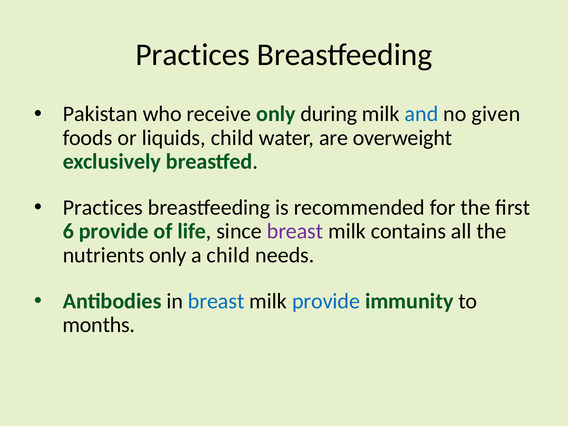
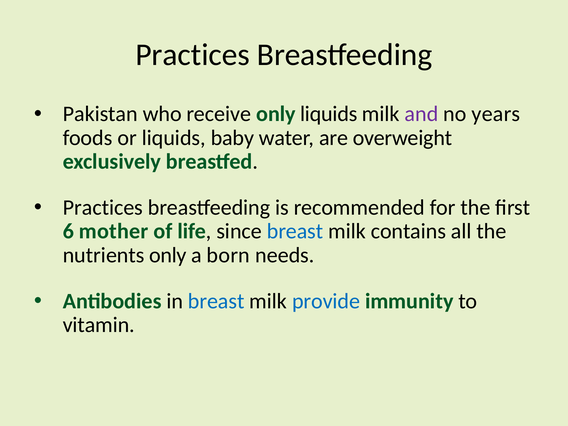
only during: during -> liquids (329, 114)
and colour: blue -> purple (421, 114)
given: given -> years (496, 114)
liquids child: child -> baby (232, 138)
6 provide: provide -> mother (114, 231)
breast colour: purple -> blue (295, 231)
a child: child -> born (228, 255)
months: months -> vitamin (99, 325)
